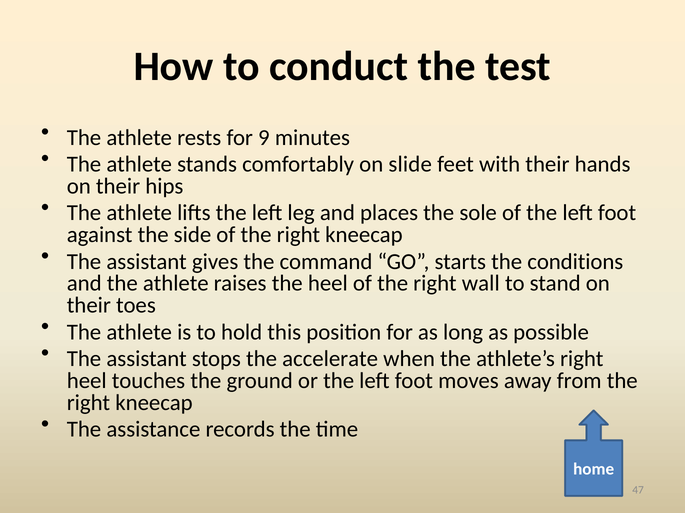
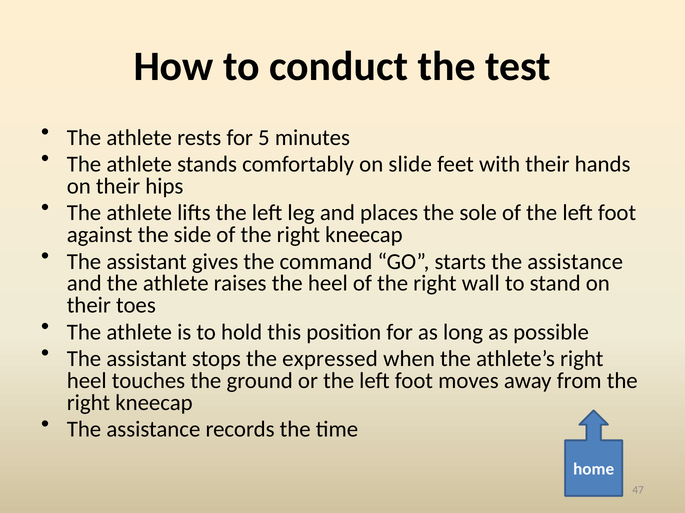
9: 9 -> 5 (264, 138)
starts the conditions: conditions -> assistance (575, 262)
accelerate: accelerate -> expressed (330, 359)
